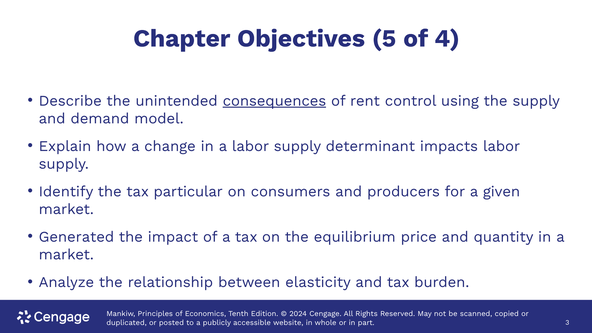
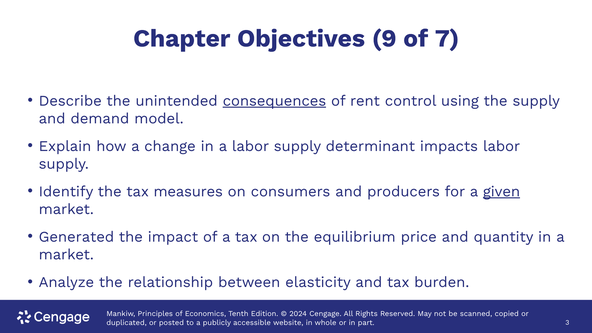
5: 5 -> 9 (384, 38)
4: 4 -> 7 (447, 38)
particular: particular -> measures (188, 192)
given underline: none -> present (502, 192)
